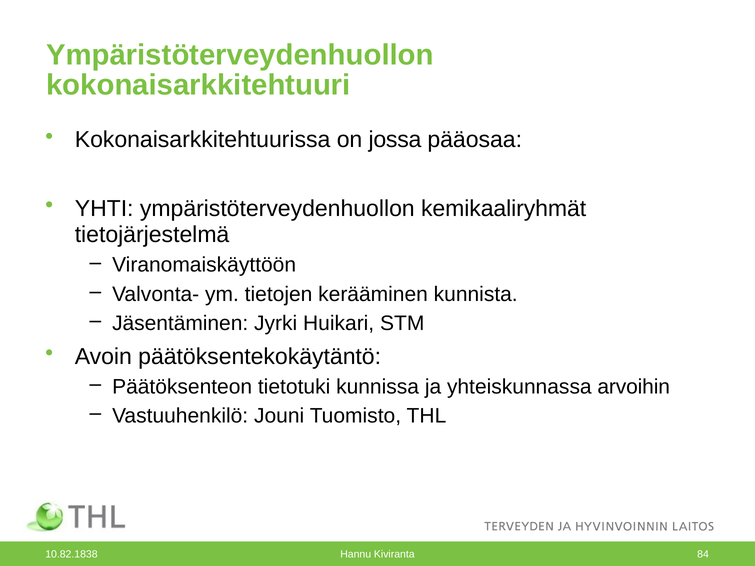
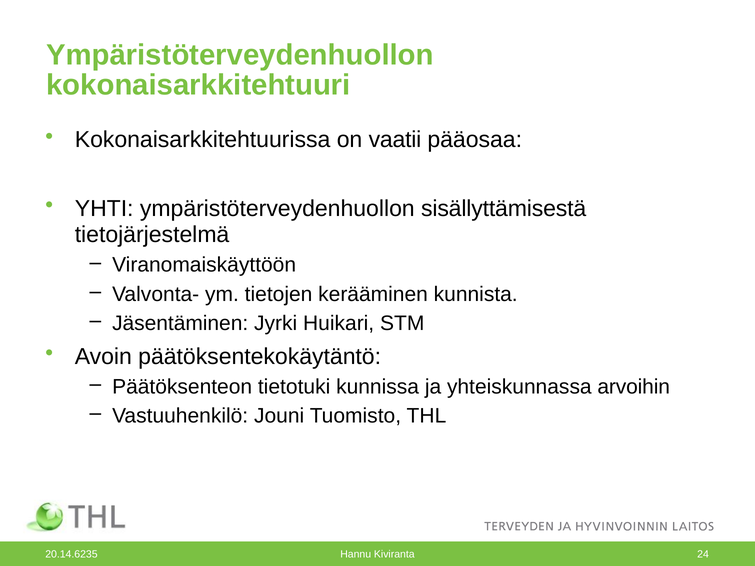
jossa: jossa -> vaatii (395, 140)
kemikaaliryhmät: kemikaaliryhmät -> sisällyttämisestä (504, 208)
10.82.1838: 10.82.1838 -> 20.14.6235 (71, 554)
84: 84 -> 24 (703, 554)
